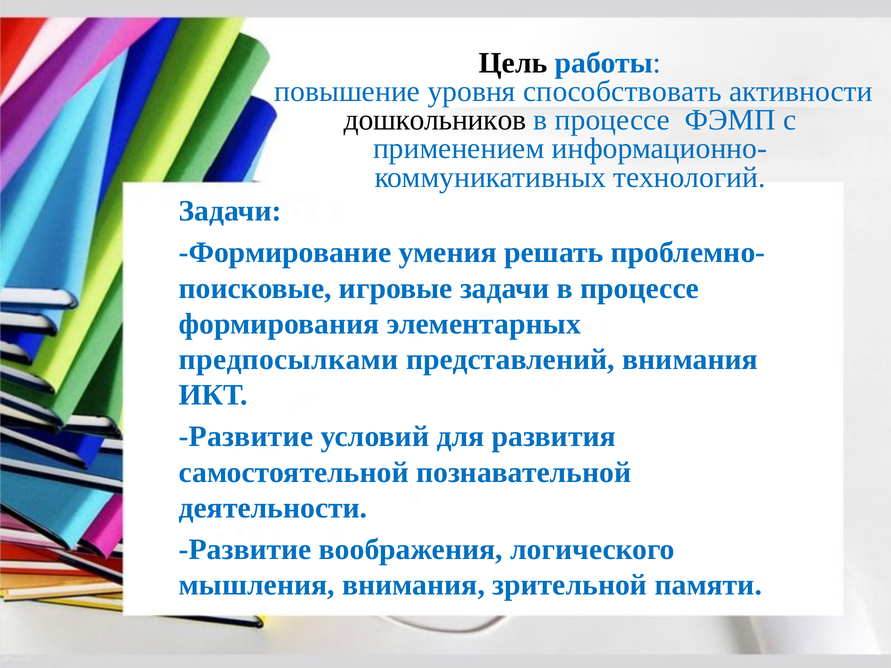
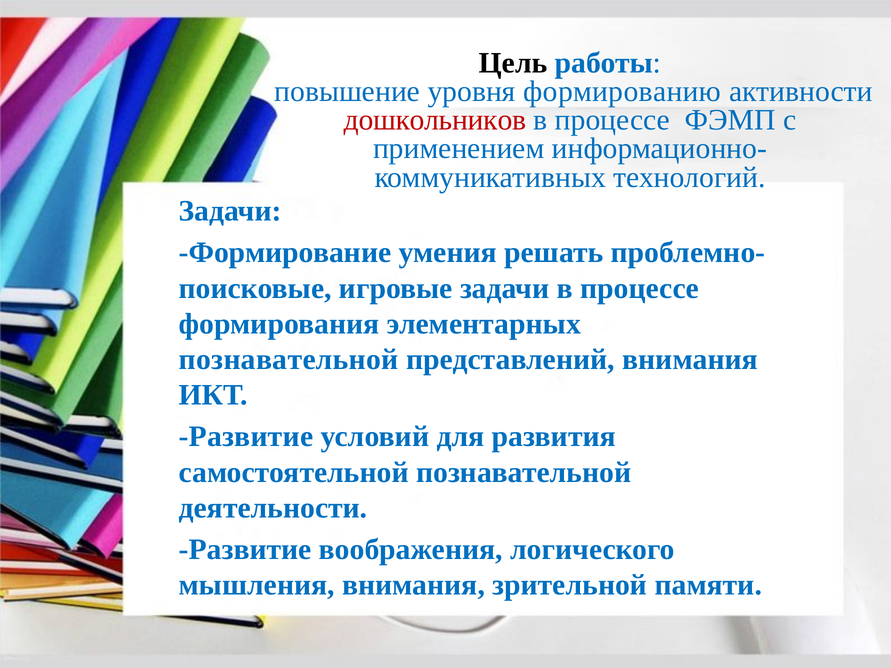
способствовать: способствовать -> формированию (622, 92)
дошкольников colour: black -> red (435, 120)
предпосылками: предпосылками -> познавательной (289, 360)
